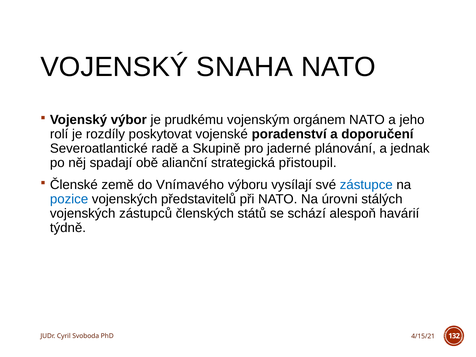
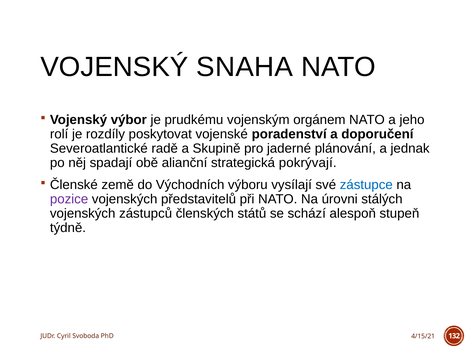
přistoupil: přistoupil -> pokrývají (308, 163)
Vnímavého: Vnímavého -> Východních (190, 185)
pozice colour: blue -> purple (69, 199)
havárií: havárií -> stupeň (399, 213)
